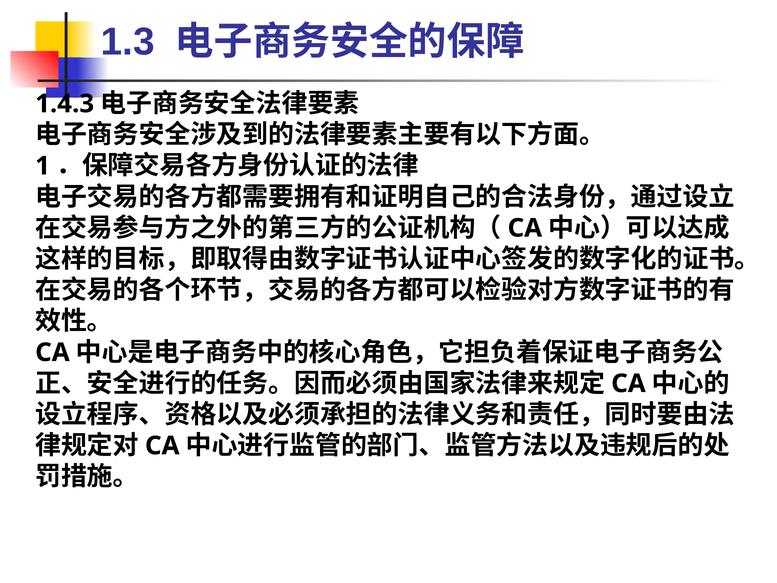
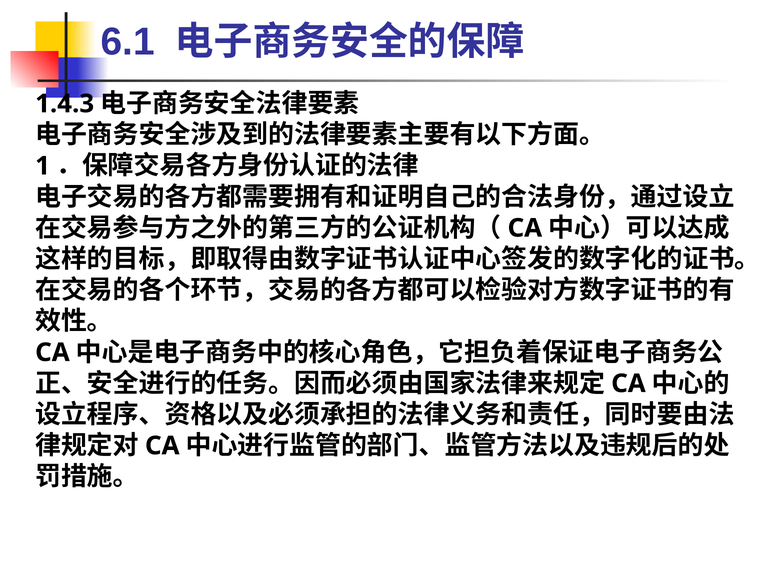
1.3: 1.3 -> 6.1 (128, 42)
